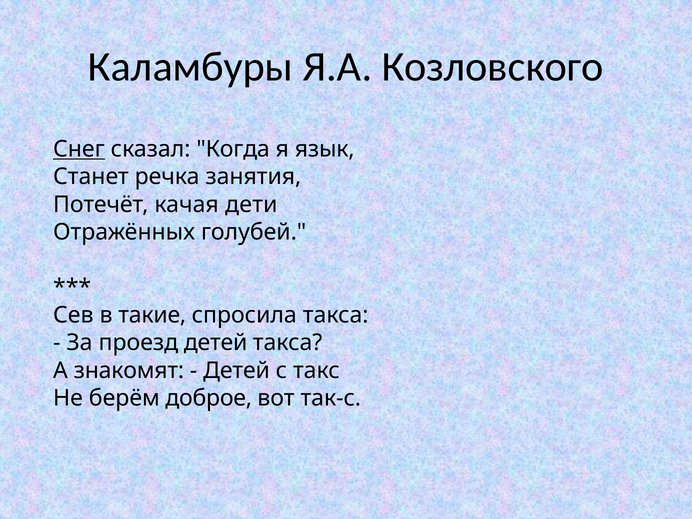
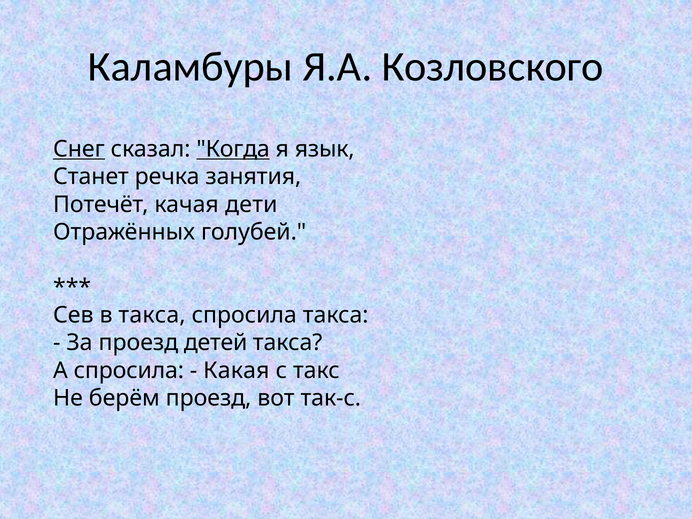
Когда underline: none -> present (233, 149)
в такие: такие -> такса (152, 315)
А знакомят: знакомят -> спросила (129, 371)
Детей: Детей -> Какая (236, 371)
берём доброе: доброе -> проезд (209, 398)
